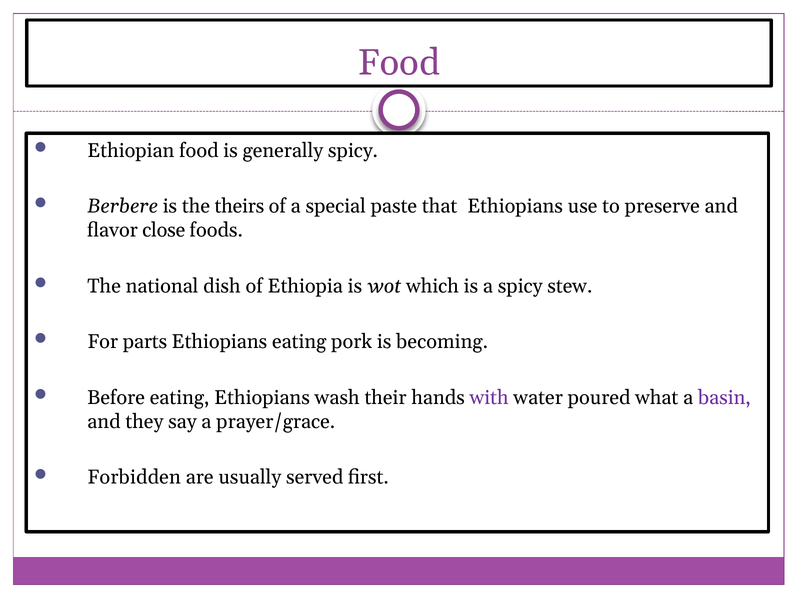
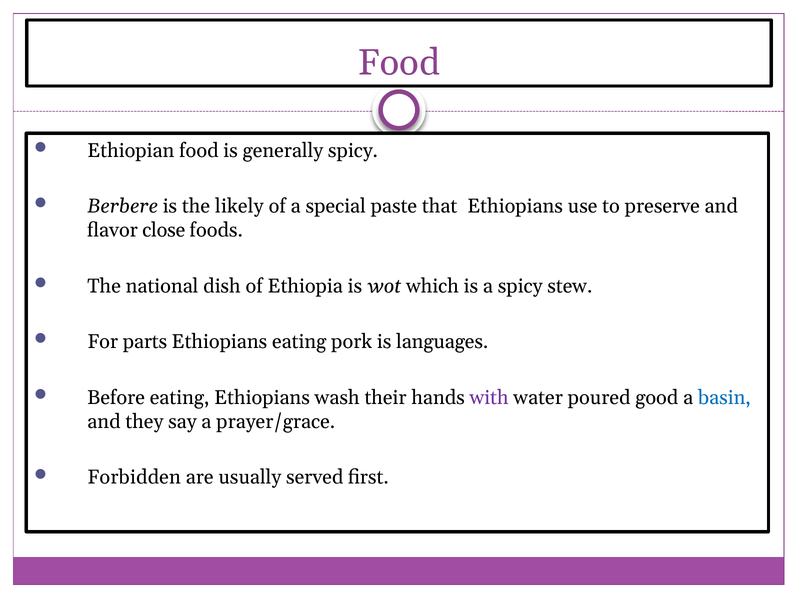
theirs: theirs -> likely (239, 206)
becoming: becoming -> languages (442, 342)
what: what -> good (657, 398)
basin colour: purple -> blue (724, 398)
